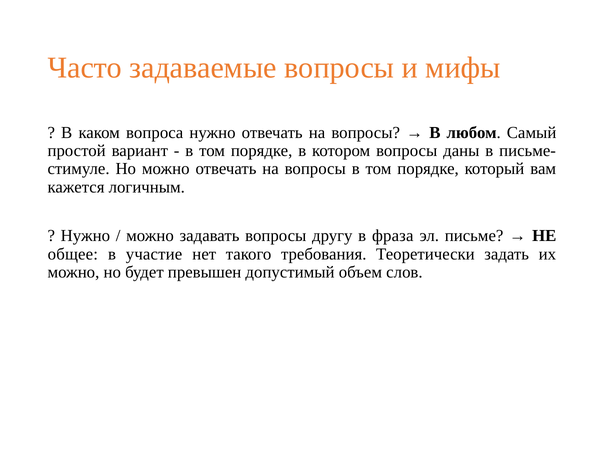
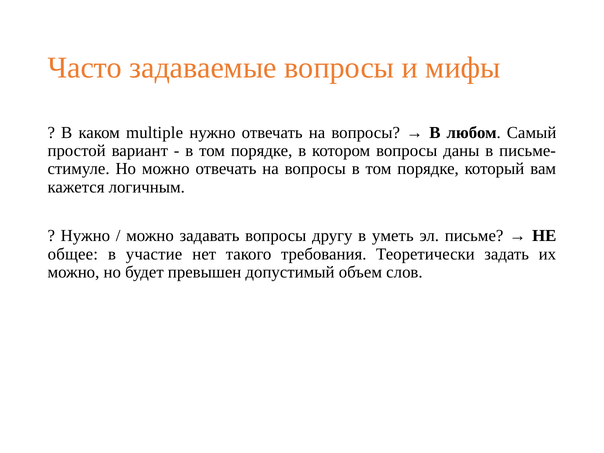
вопроса: вопроса -> multiple (155, 133)
фраза: фраза -> уметь (393, 236)
